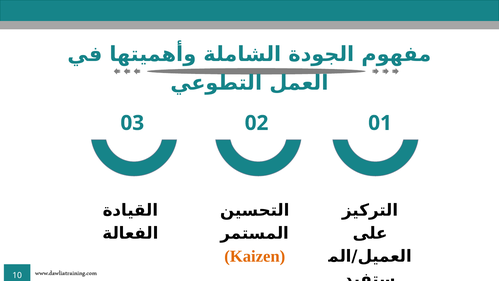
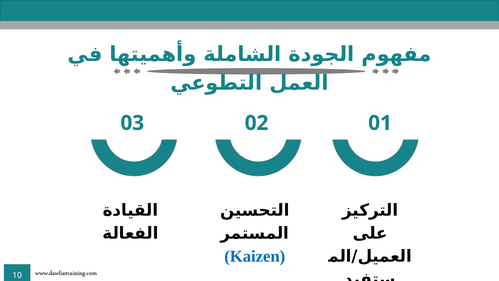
Kaizen colour: orange -> blue (255, 256)
